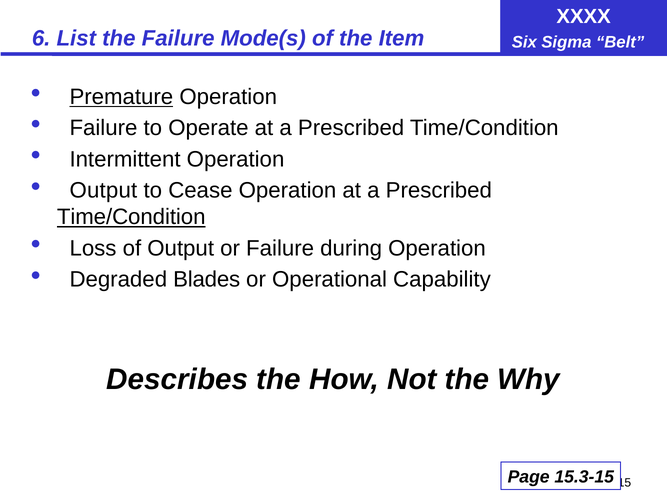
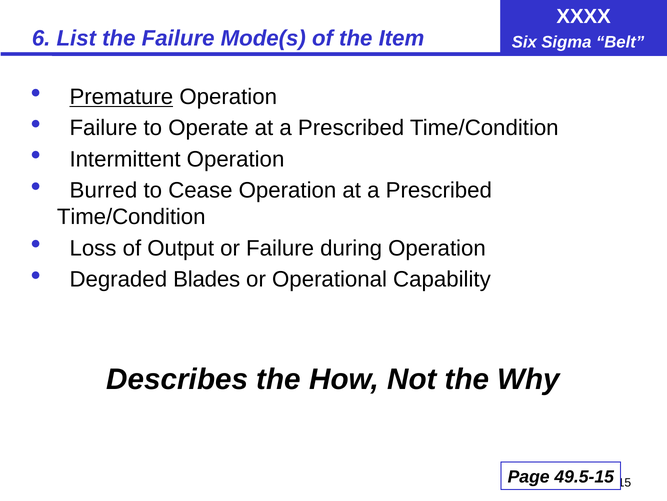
Output: Output -> Burred (103, 190)
Time/Condition underline: present -> none (131, 217)
15.3-15: 15.3-15 -> 49.5-15 (584, 476)
